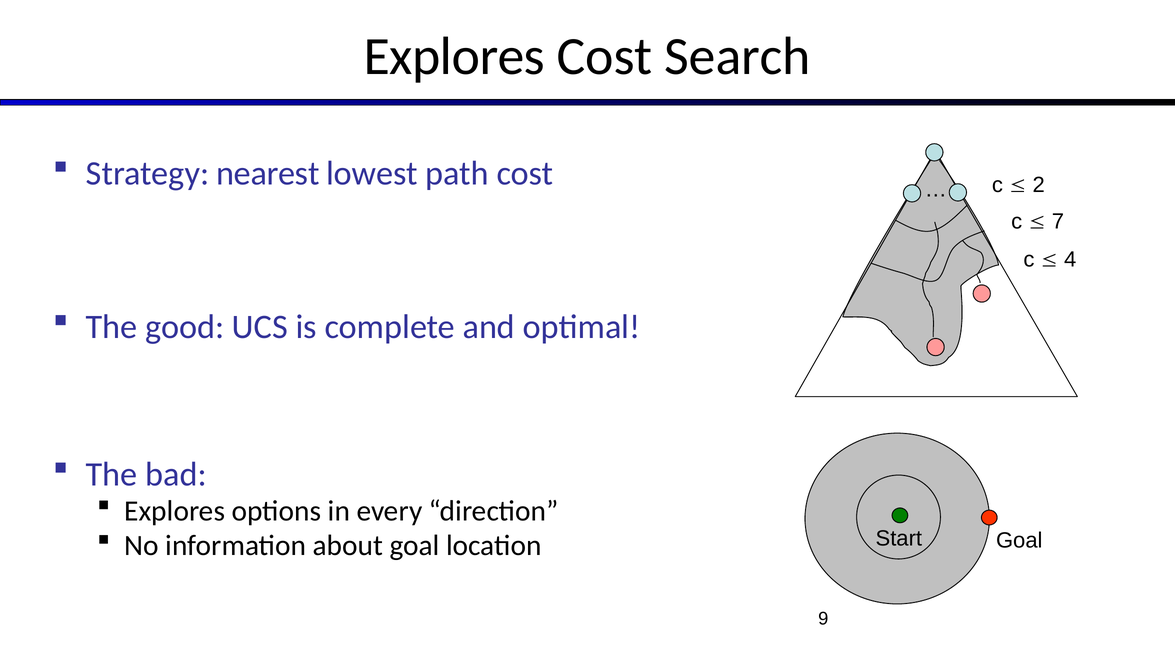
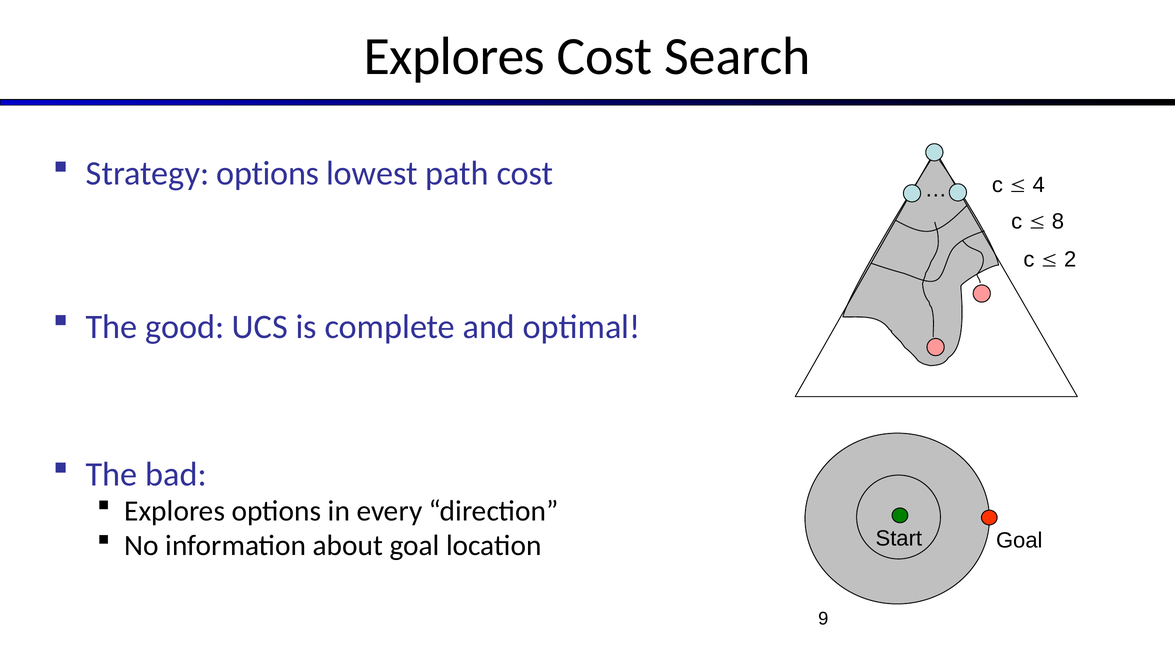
Strategy nearest: nearest -> options (268, 174)
2: 2 -> 4 (1039, 185)
7: 7 -> 8 (1058, 222)
4: 4 -> 2 (1070, 260)
